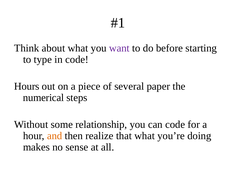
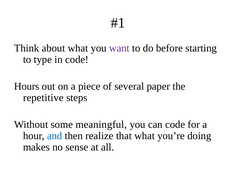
numerical: numerical -> repetitive (43, 98)
relationship: relationship -> meaningful (101, 124)
and colour: orange -> blue (55, 136)
